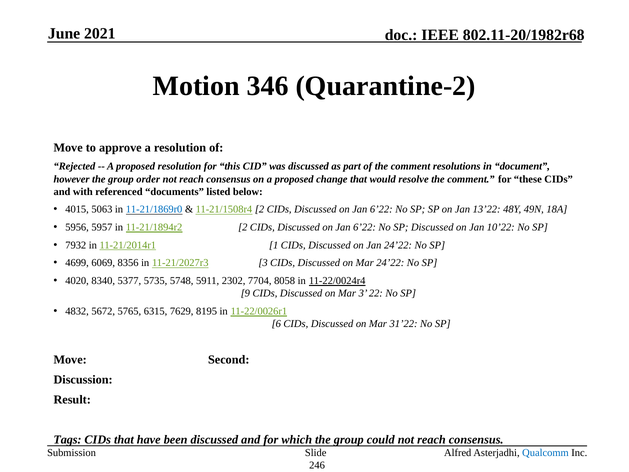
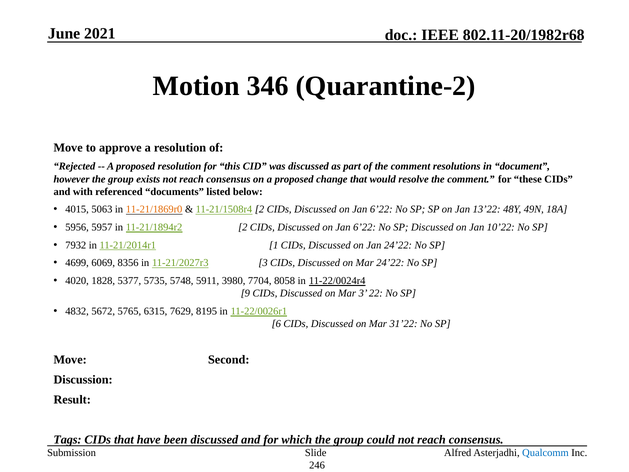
order: order -> exists (148, 179)
11-21/1869r0 colour: blue -> orange (154, 209)
8340: 8340 -> 1828 (103, 281)
2302: 2302 -> 3980 (234, 281)
